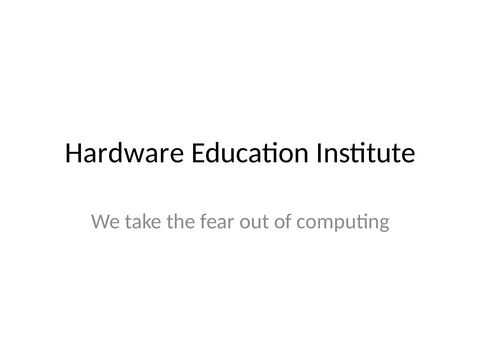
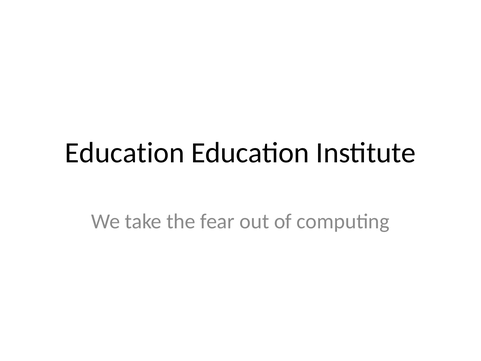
Hardware: Hardware -> Education (125, 153)
